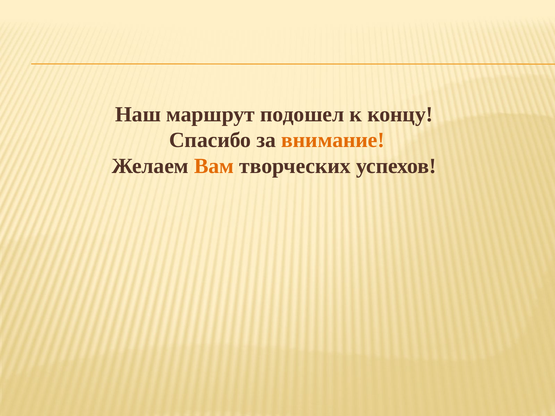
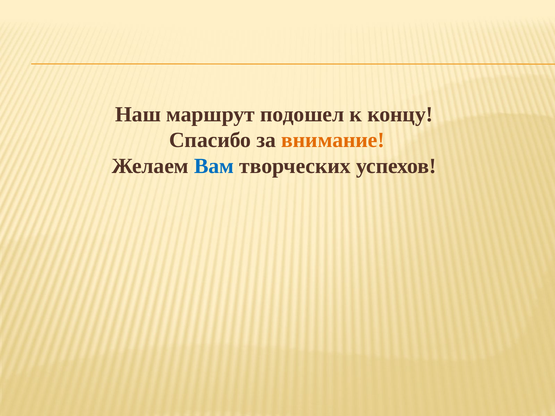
Вам colour: orange -> blue (214, 166)
